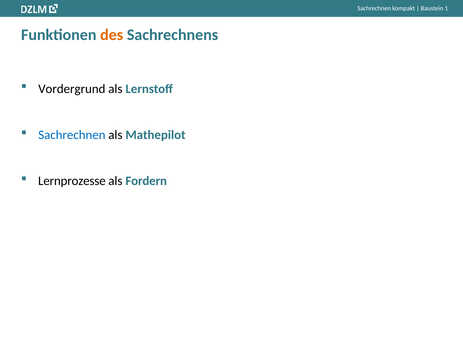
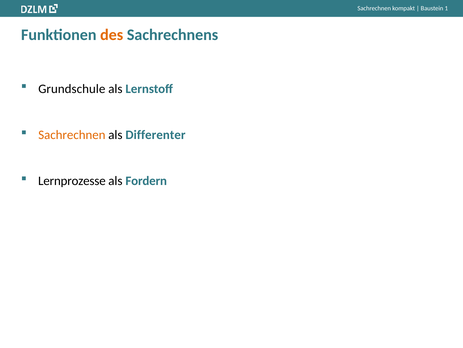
Vordergrund: Vordergrund -> Grundschule (72, 89)
Sachrechnen colour: blue -> orange (72, 135)
Mathepilot: Mathepilot -> Differenter (155, 135)
